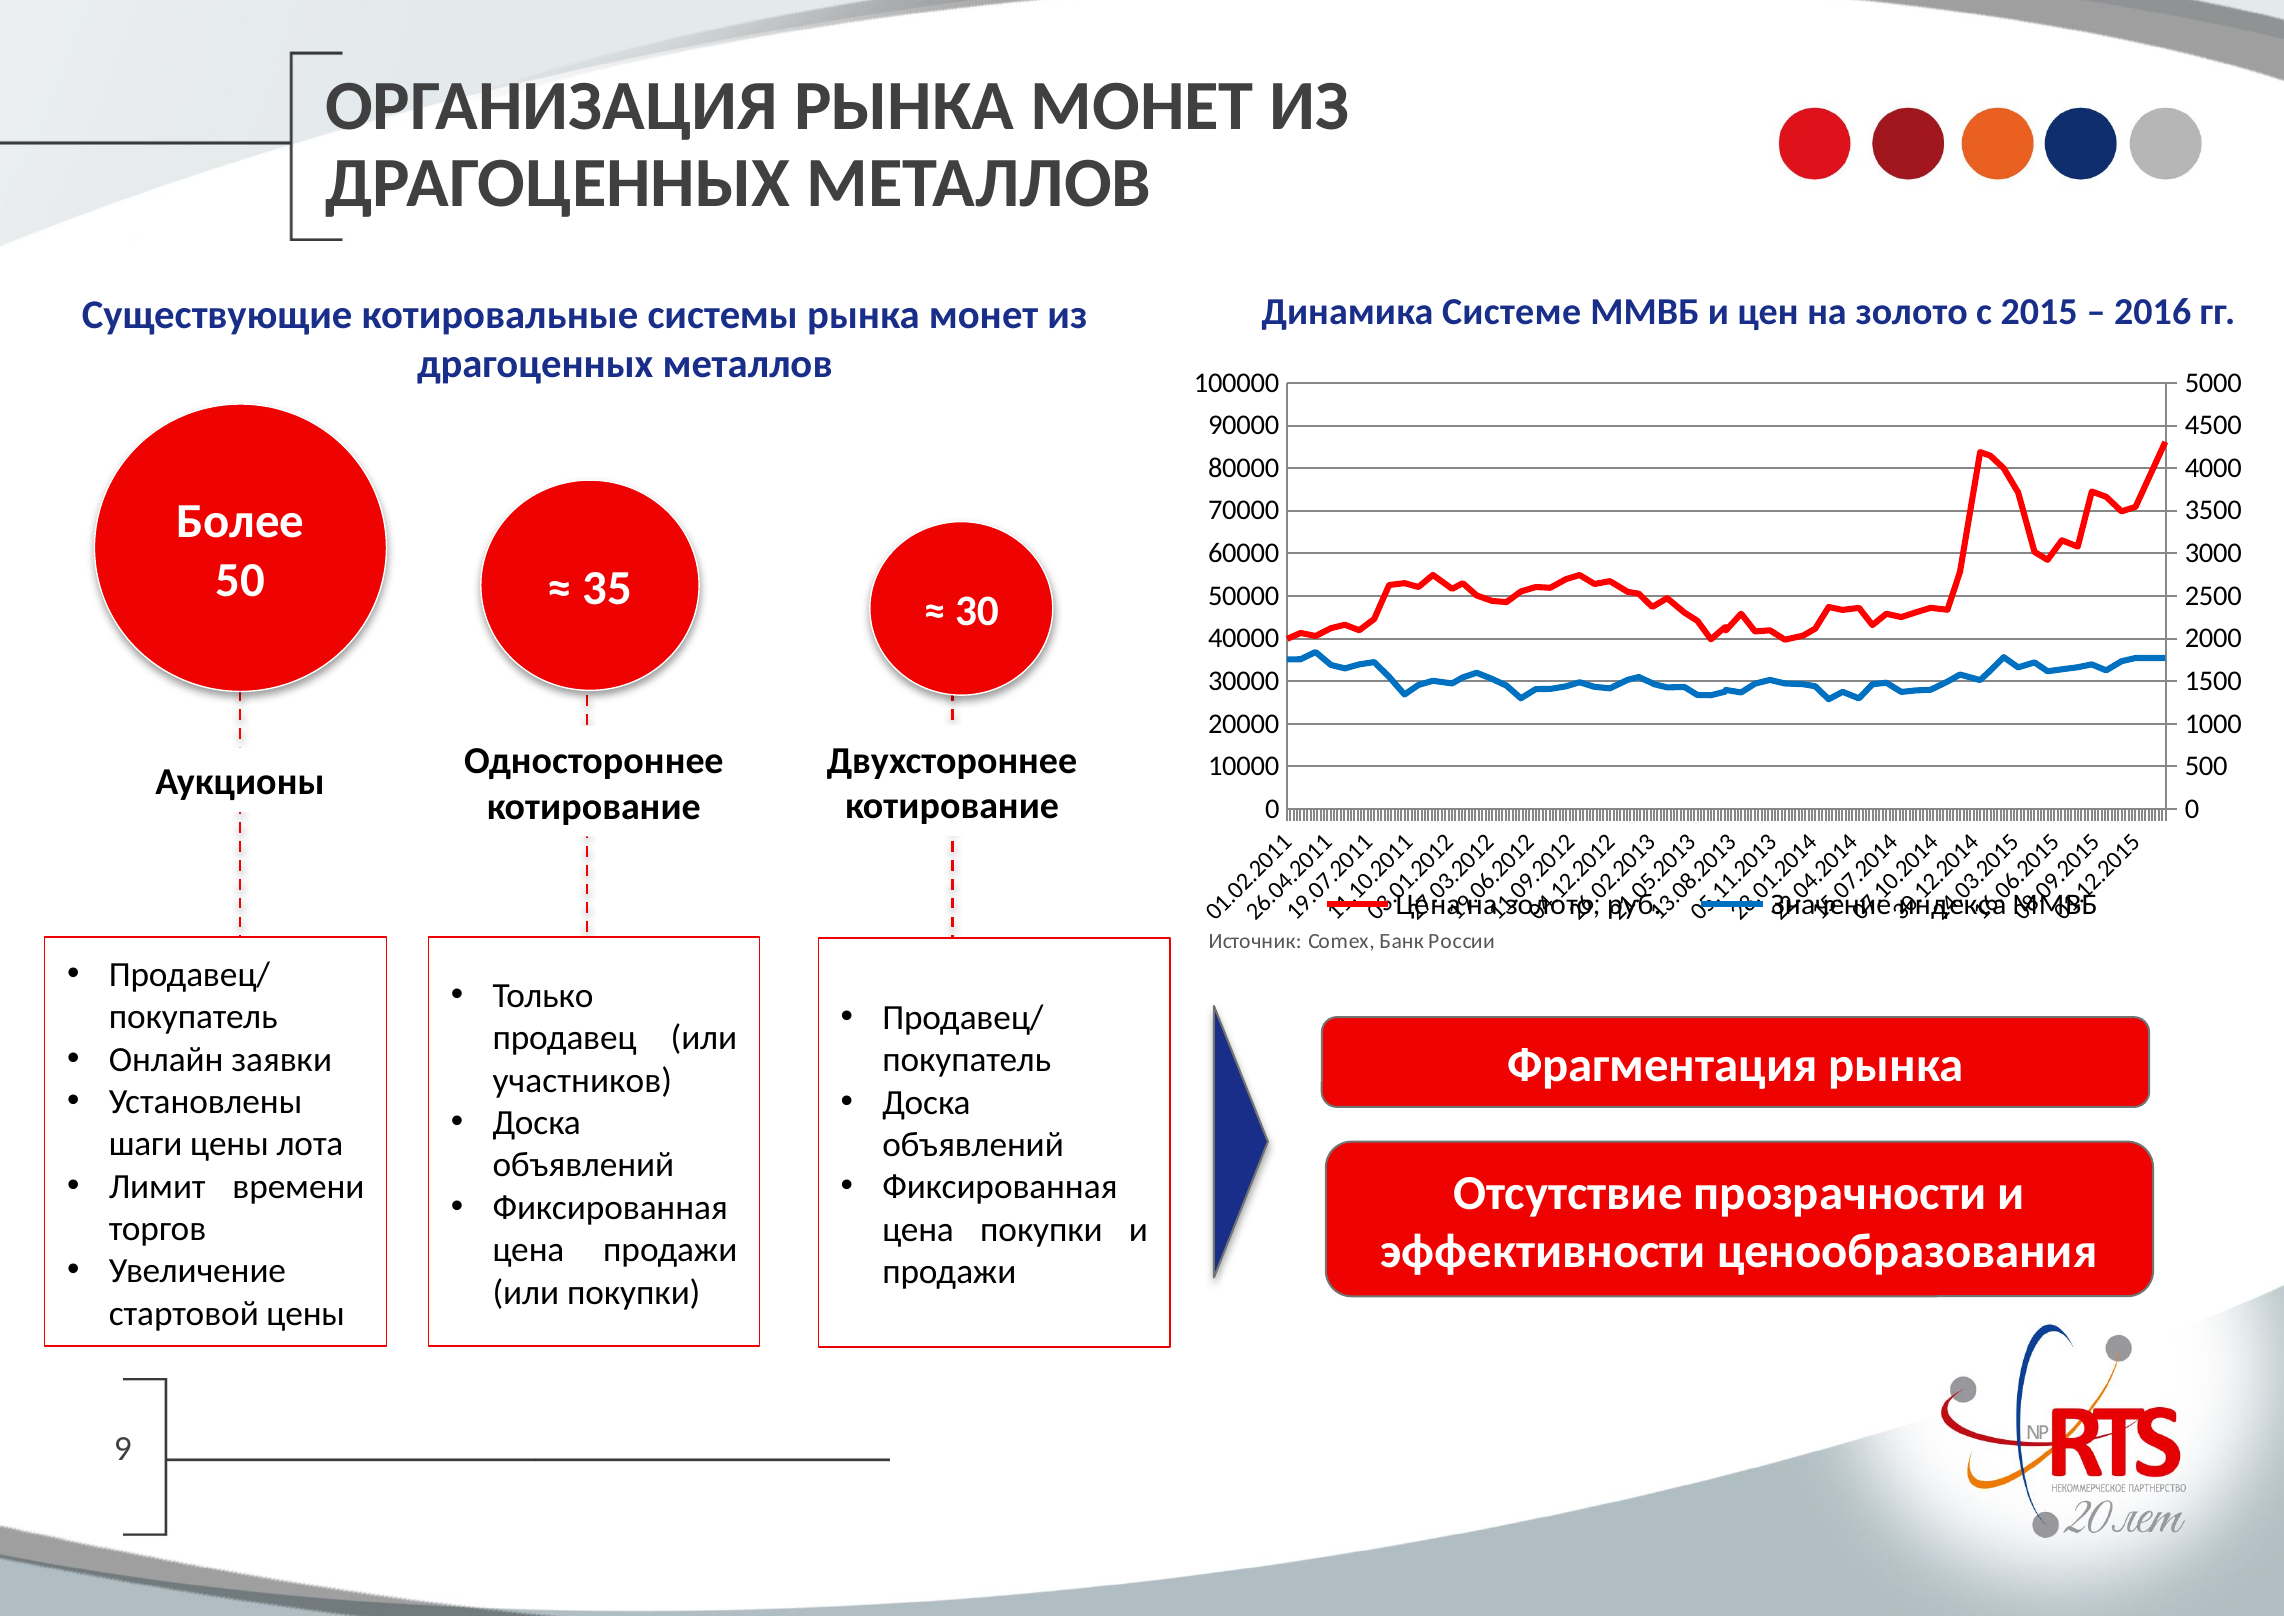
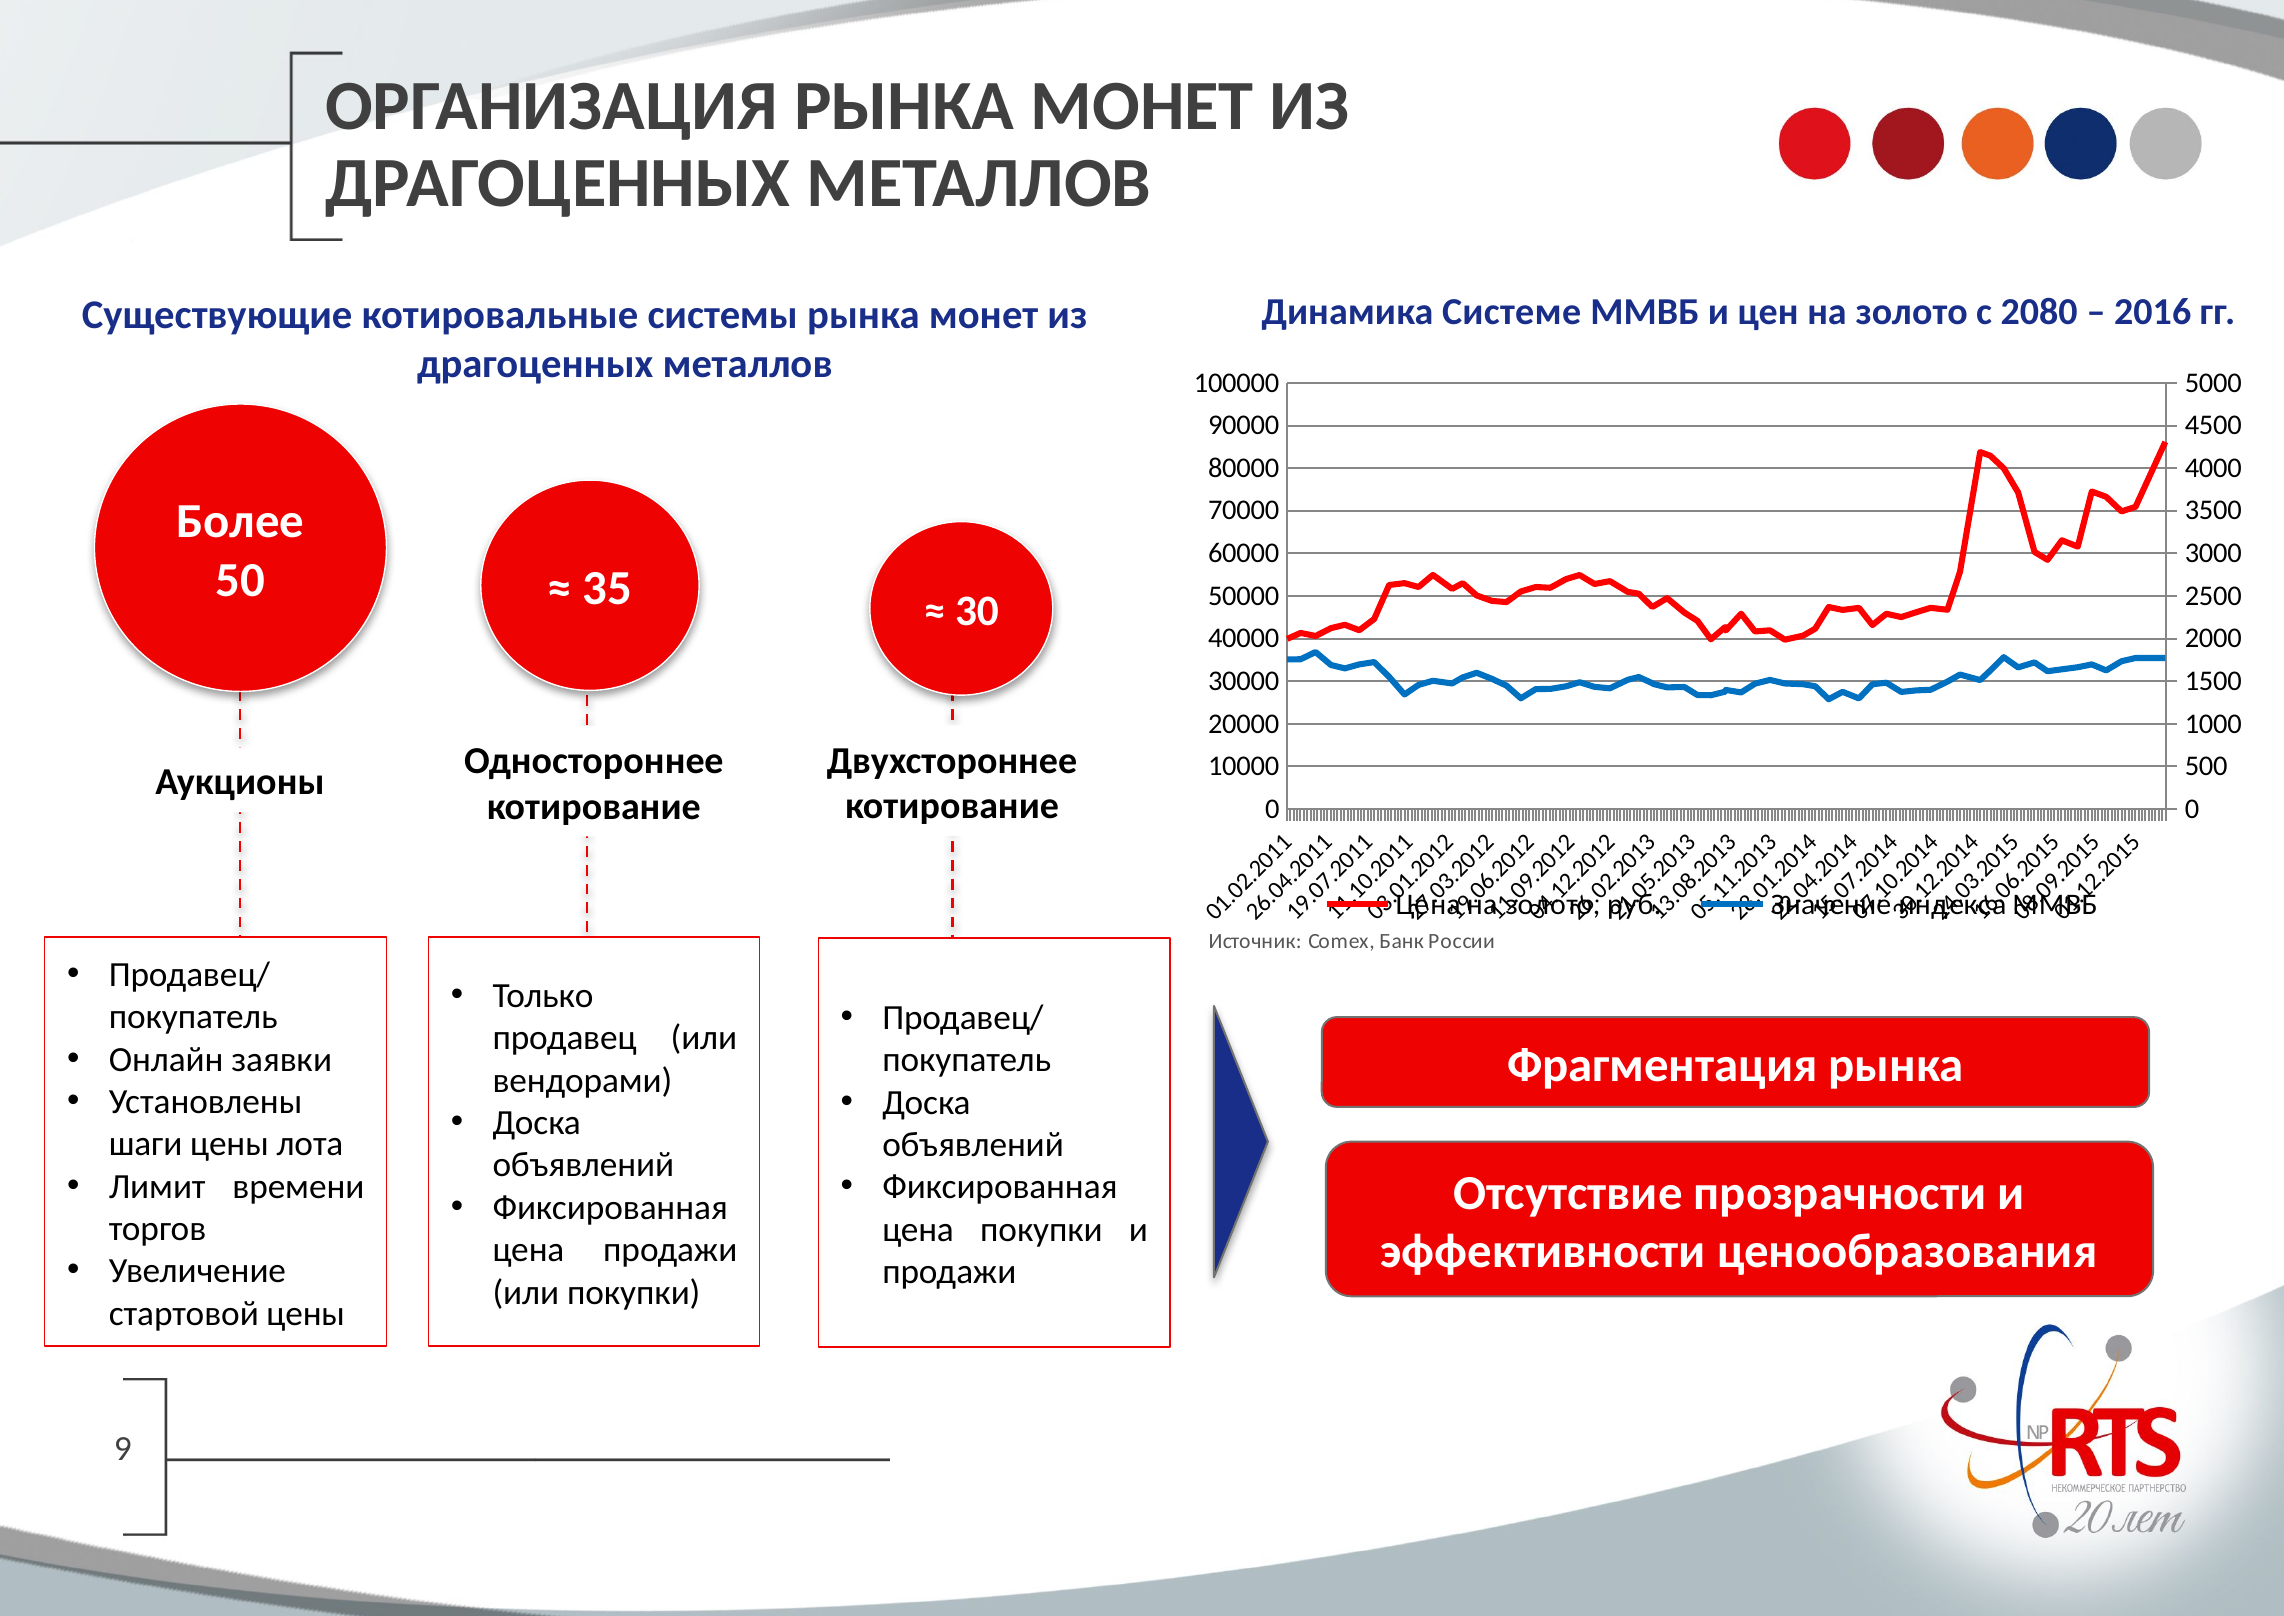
2015: 2015 -> 2080 (2039, 312)
участников: участников -> вендорами (582, 1081)
